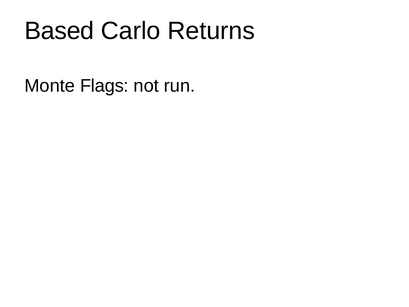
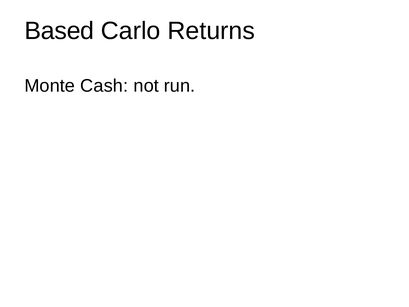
Flags: Flags -> Cash (104, 86)
